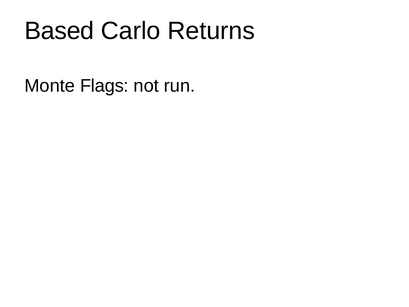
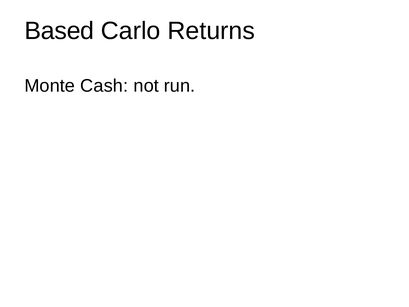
Flags: Flags -> Cash (104, 86)
